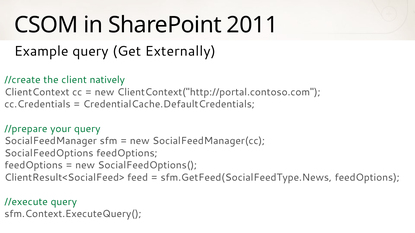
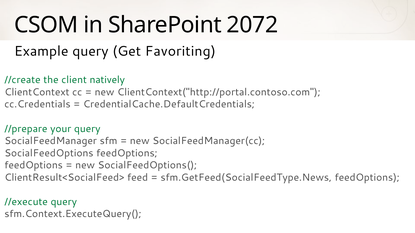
2011: 2011 -> 2072 (252, 25)
Externally: Externally -> Favoriting (180, 51)
